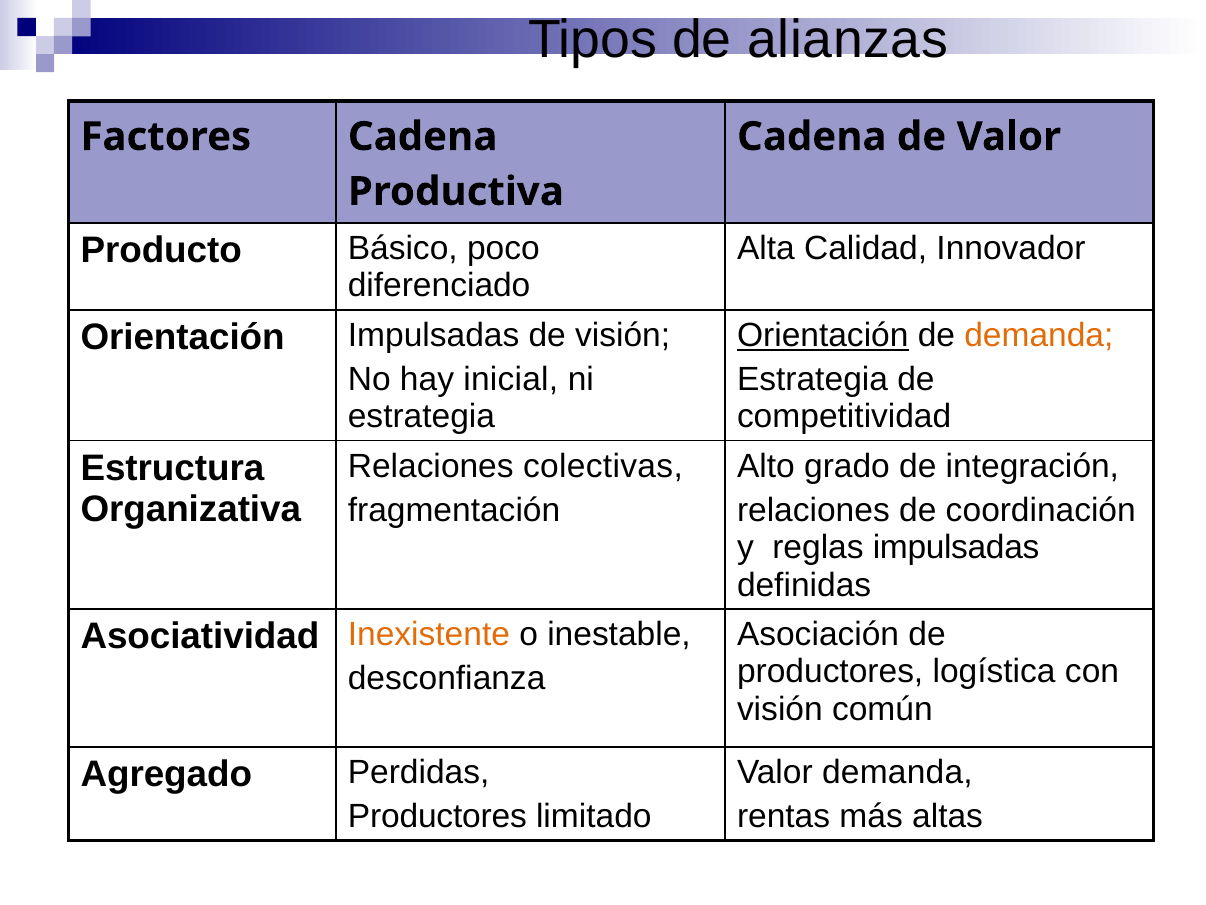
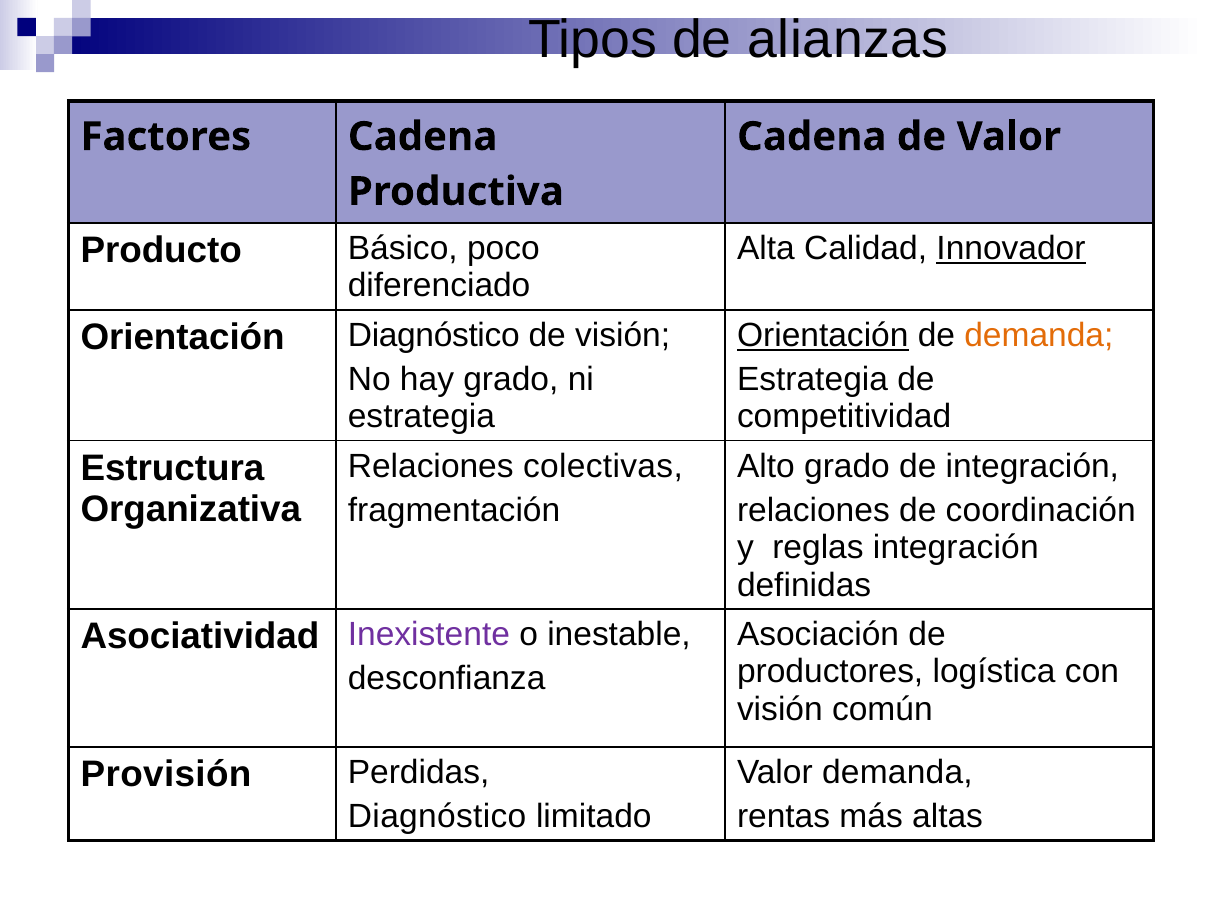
Innovador underline: none -> present (1011, 248)
Orientación Impulsadas: Impulsadas -> Diagnóstico (434, 335)
hay inicial: inicial -> grado (511, 379)
reglas impulsadas: impulsadas -> integración (956, 547)
Inexistente colour: orange -> purple (429, 634)
Agregado: Agregado -> Provisión (166, 774)
Productores: Productores -> Diagnóstico (437, 816)
